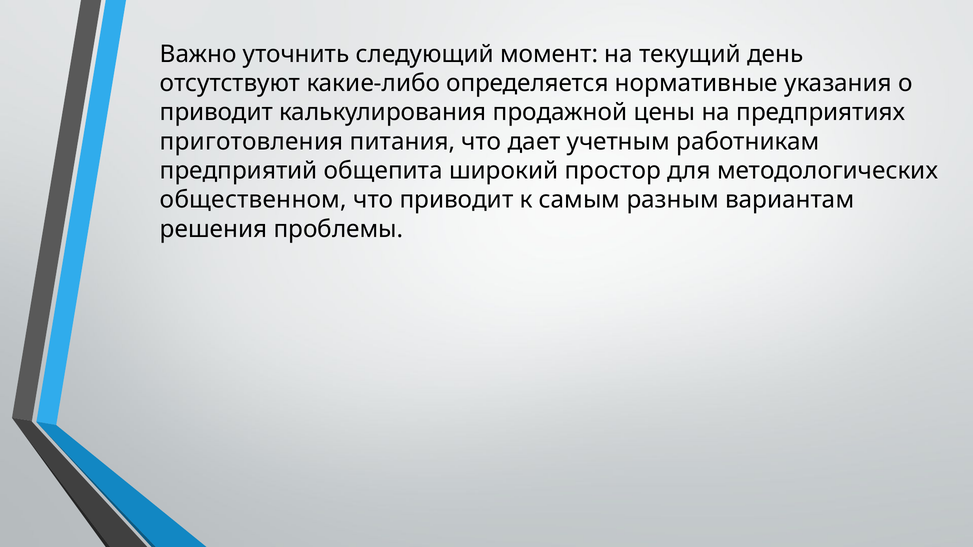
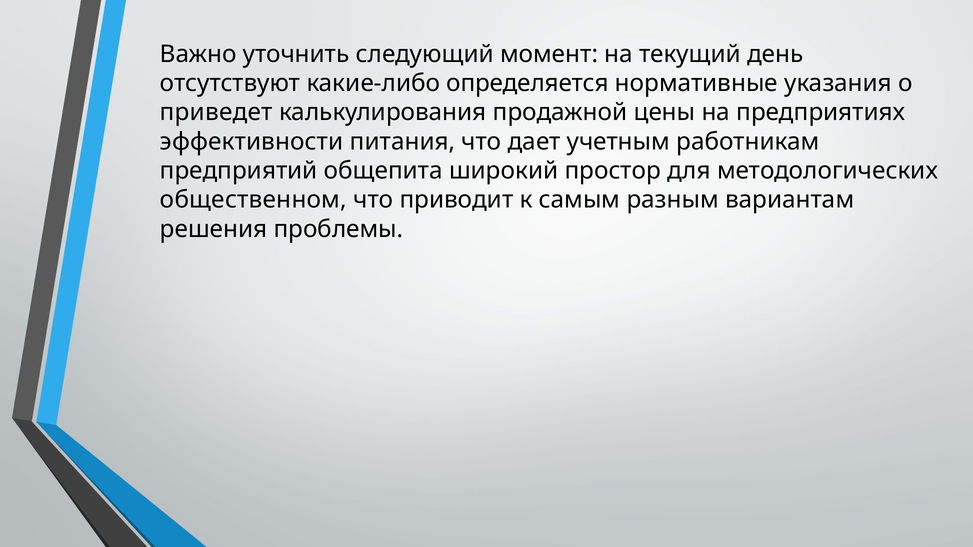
приводит: приводит -> приведет (216, 112)
приготовления: приготовления -> эффективности (252, 142)
